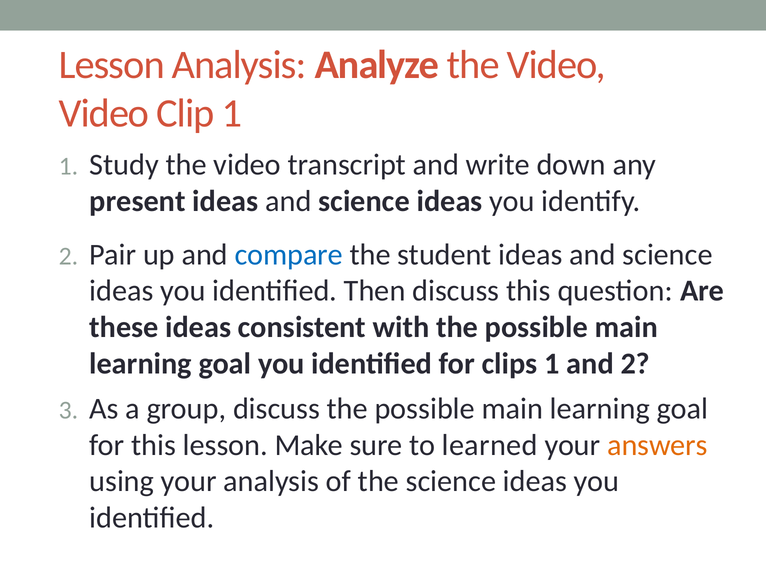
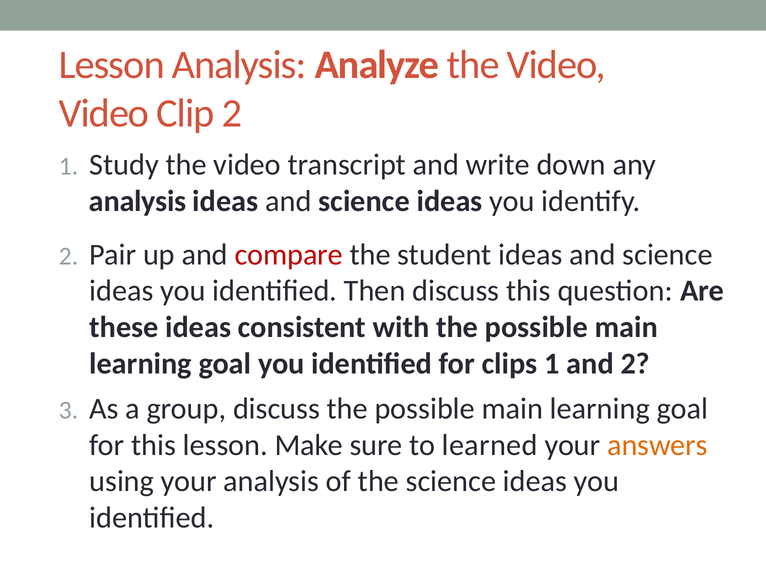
Clip 1: 1 -> 2 (232, 113)
present: present -> analysis (138, 201)
compare colour: blue -> red (289, 254)
